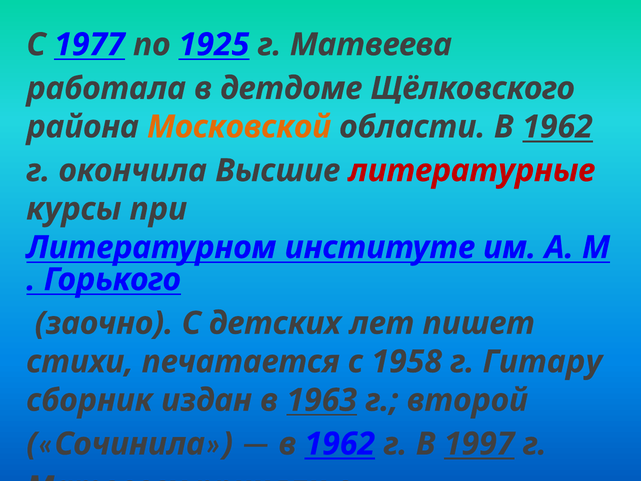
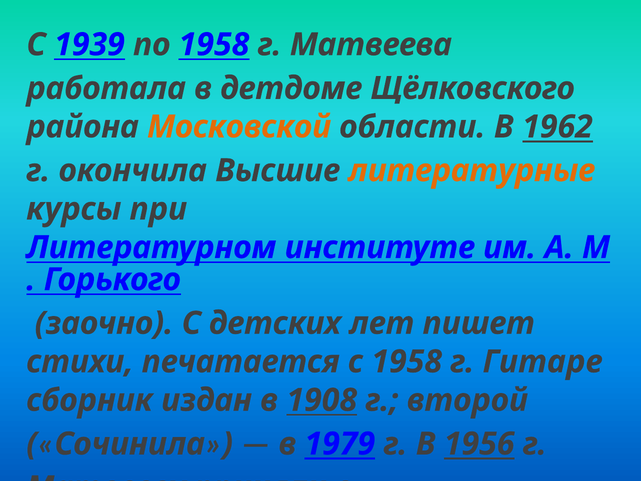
1977: 1977 -> 1939 (90, 45)
по 1925: 1925 -> 1958 (214, 45)
литературные colour: red -> orange (472, 170)
Гитару: Гитару -> Гитаре (542, 362)
1963: 1963 -> 1908 (322, 400)
1962: 1962 -> 1979 (340, 444)
1997: 1997 -> 1956 (479, 444)
